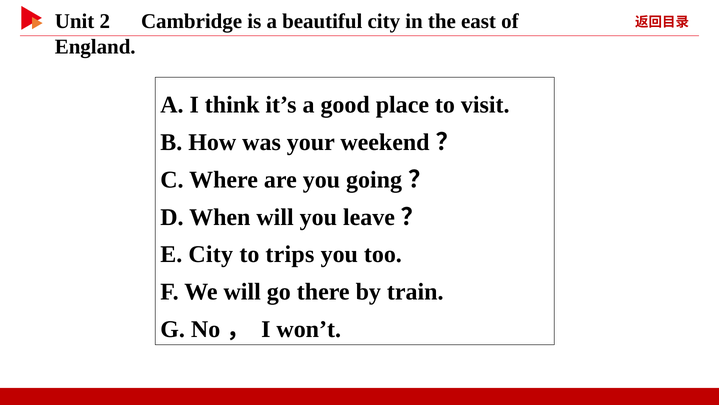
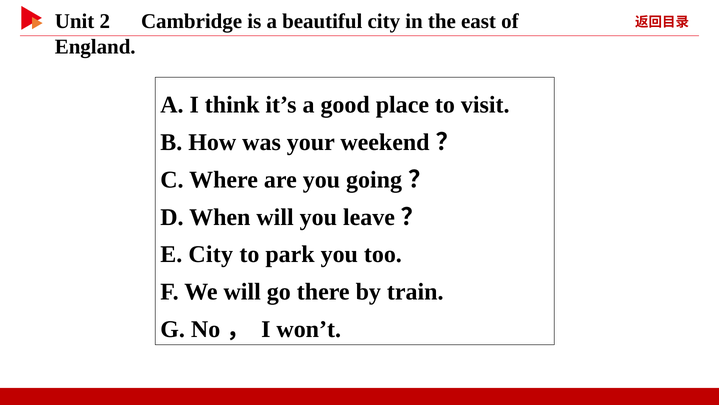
trips: trips -> park (290, 254)
